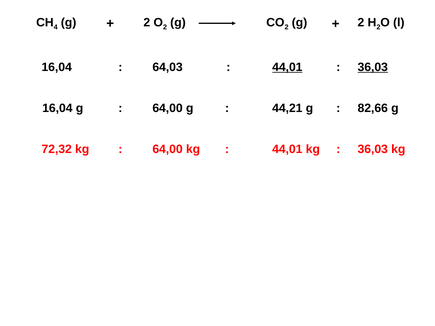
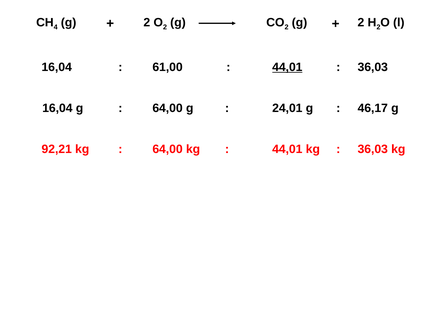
64,03: 64,03 -> 61,00 (168, 67)
36,03 underline: present -> none (373, 67)
44,21: 44,21 -> 24,01 (287, 108)
82,66: 82,66 -> 46,17 (373, 108)
72,32: 72,32 -> 92,21 (57, 149)
